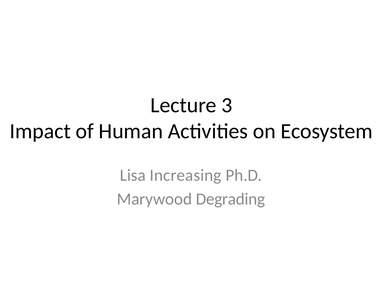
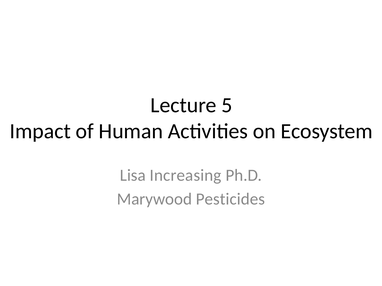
3: 3 -> 5 (227, 105)
Degrading: Degrading -> Pesticides (230, 199)
